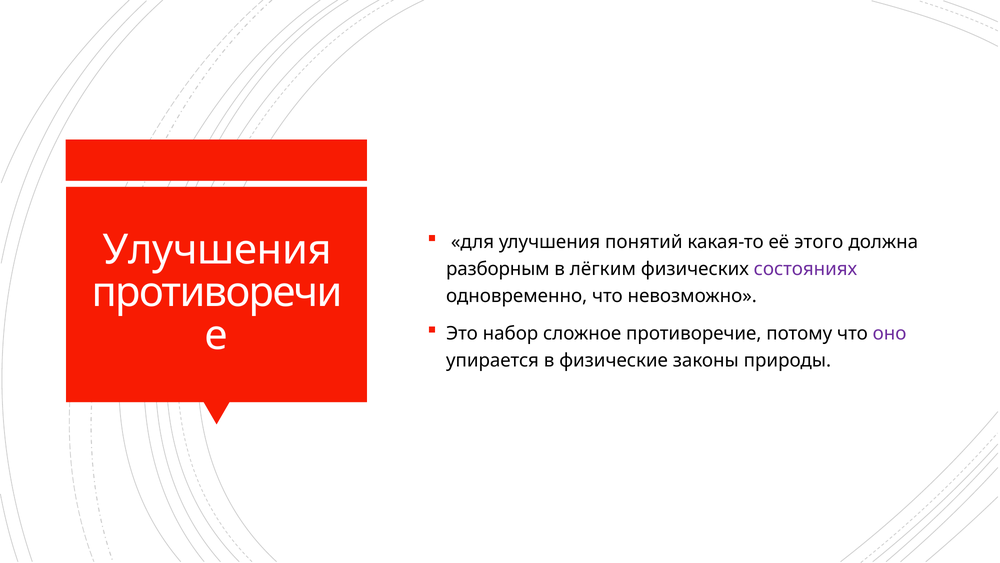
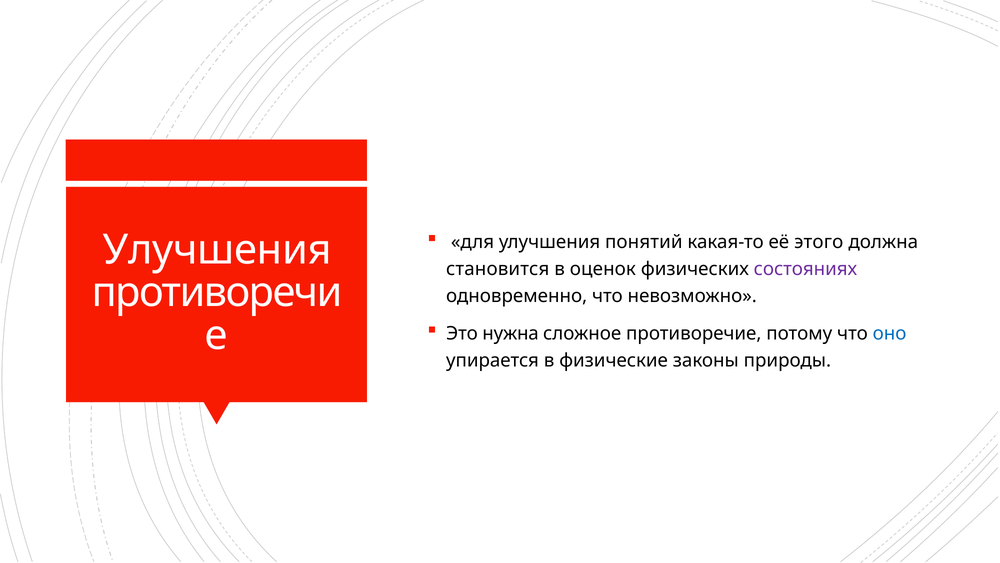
разборным: разборным -> становится (498, 269)
лёгким: лёгким -> оценок (603, 269)
набор: набор -> нужна (511, 333)
оно colour: purple -> blue (890, 333)
